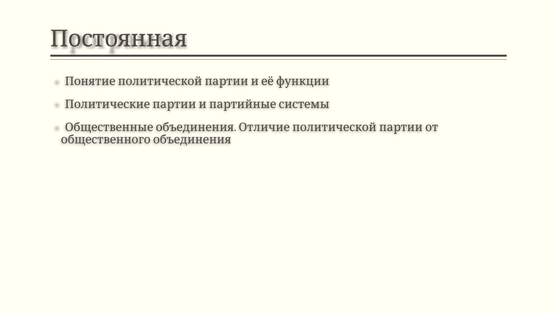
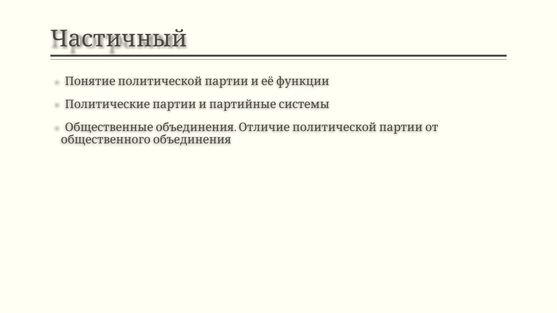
Постоянная: Постоянная -> Частичный (119, 39)
